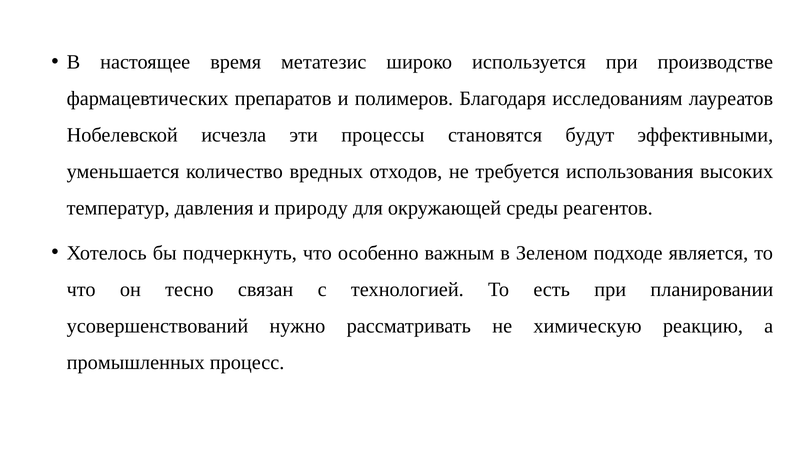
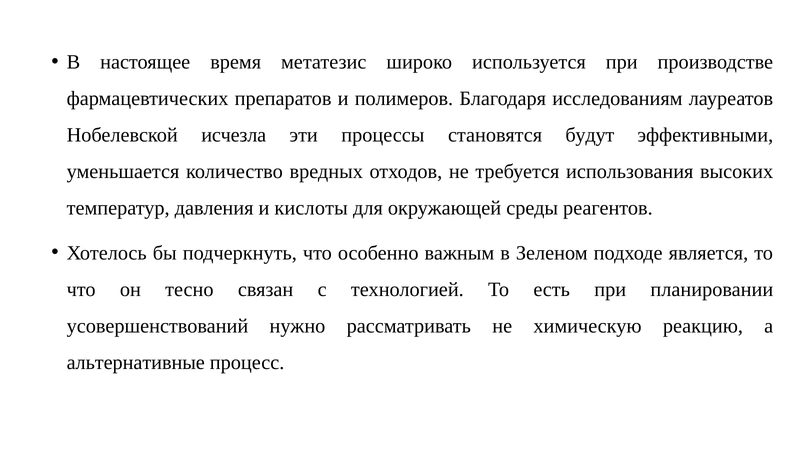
природу: природу -> кислоты (311, 208)
промышленных: промышленных -> альтернативные (136, 362)
